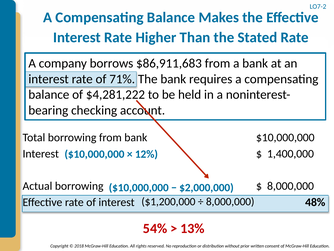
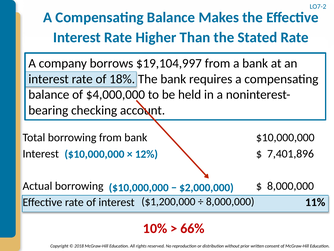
$86,911,683: $86,911,683 -> $19,104,997 (169, 63)
71%: 71% -> 18% (122, 79)
$4,281,222: $4,281,222 -> $4,000,000 (115, 94)
1,400,000: 1,400,000 -> 7,401,896 (290, 153)
48%: 48% -> 11% (315, 202)
54%: 54% -> 10% (155, 228)
13%: 13% -> 66% (193, 228)
